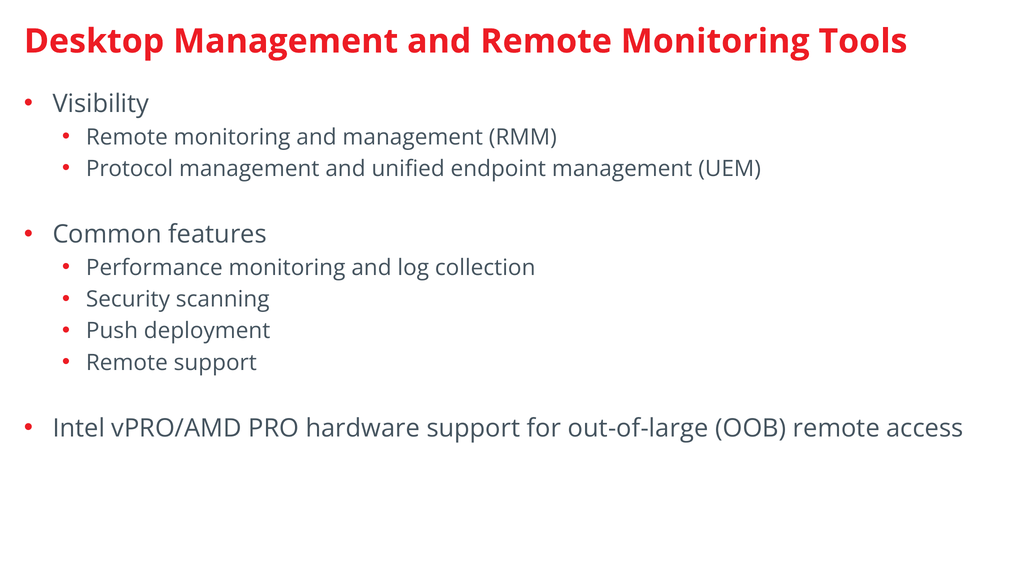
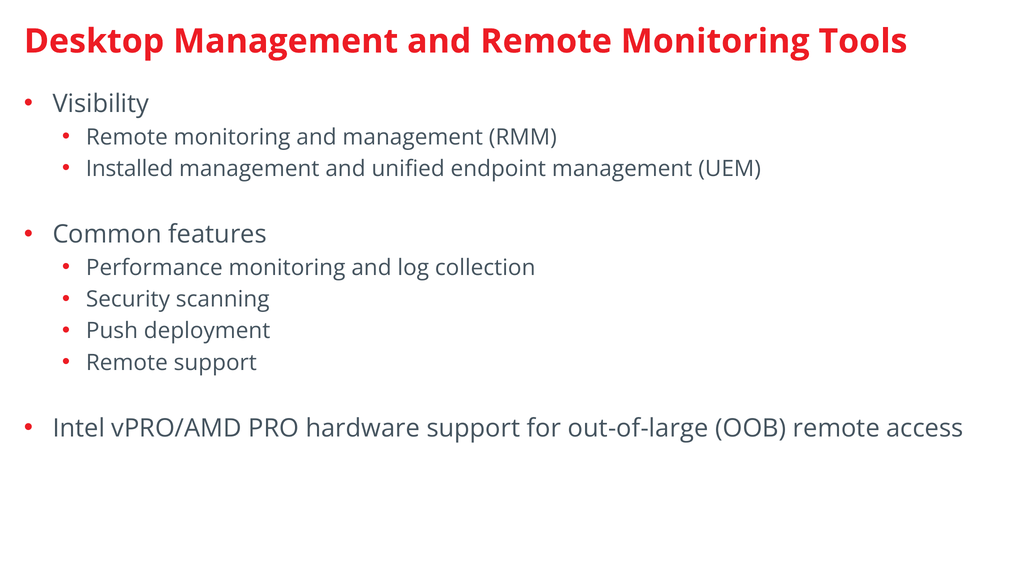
Protocol: Protocol -> Installed (130, 169)
